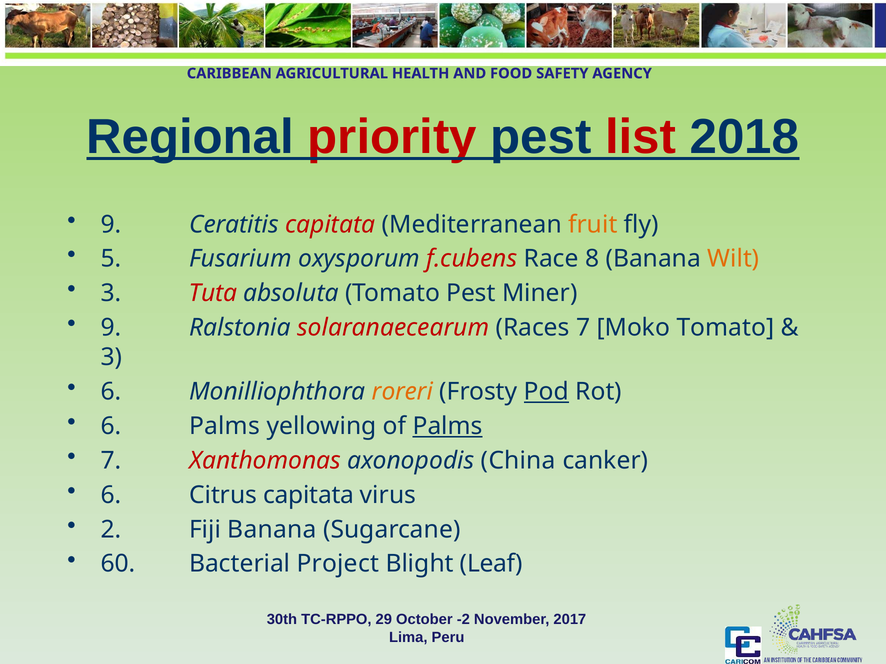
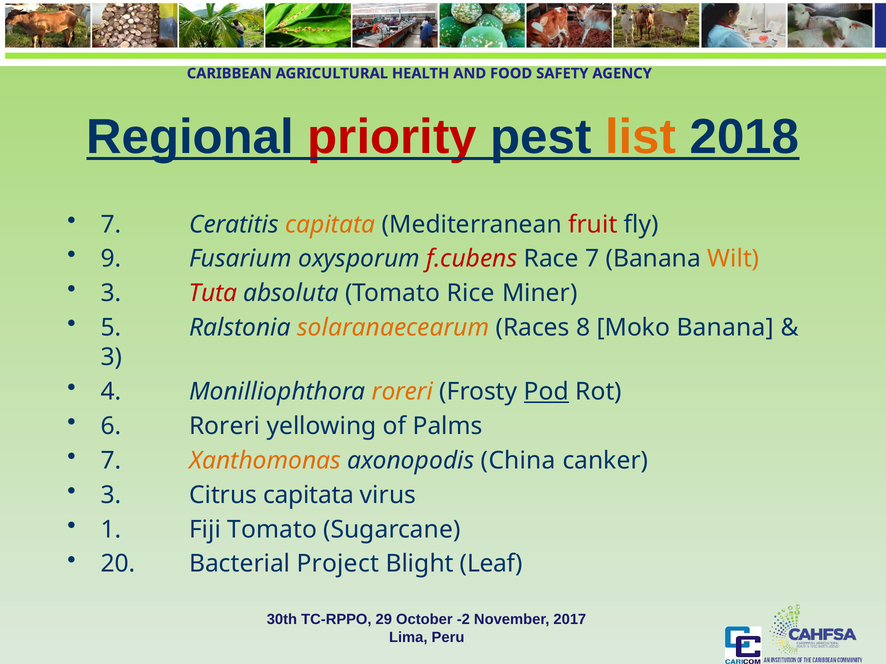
list colour: red -> orange (641, 137)
9: 9 -> 7 (111, 225)
capitata colour: red -> orange (330, 225)
fruit colour: orange -> red (593, 225)
5: 5 -> 9 (111, 259)
Race 8: 8 -> 7 (592, 259)
Tomato Pest: Pest -> Rice (471, 293)
9: 9 -> 5 (111, 328)
solaranaecearum colour: red -> orange (393, 328)
Races 7: 7 -> 8 (583, 328)
Moko Tomato: Tomato -> Banana (725, 328)
6: 6 -> 4 (111, 392)
6 Palms: Palms -> Roreri (225, 426)
Palms underline: present -> none (448, 426)
Xanthomonas colour: red -> orange (265, 461)
6: 6 -> 3 (111, 495)
2: 2 -> 1 (111, 530)
Fiji Banana: Banana -> Tomato (272, 530)
60: 60 -> 20 (118, 564)
